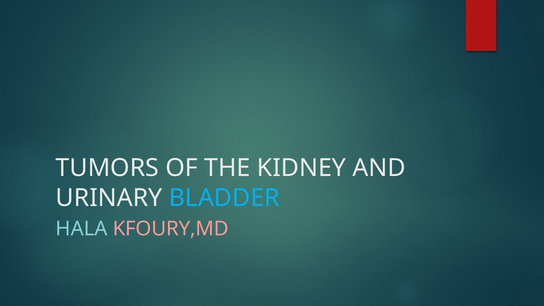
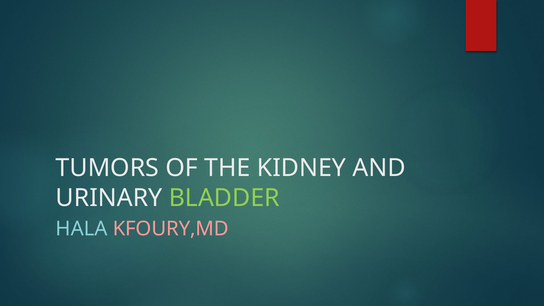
BLADDER colour: light blue -> light green (224, 198)
